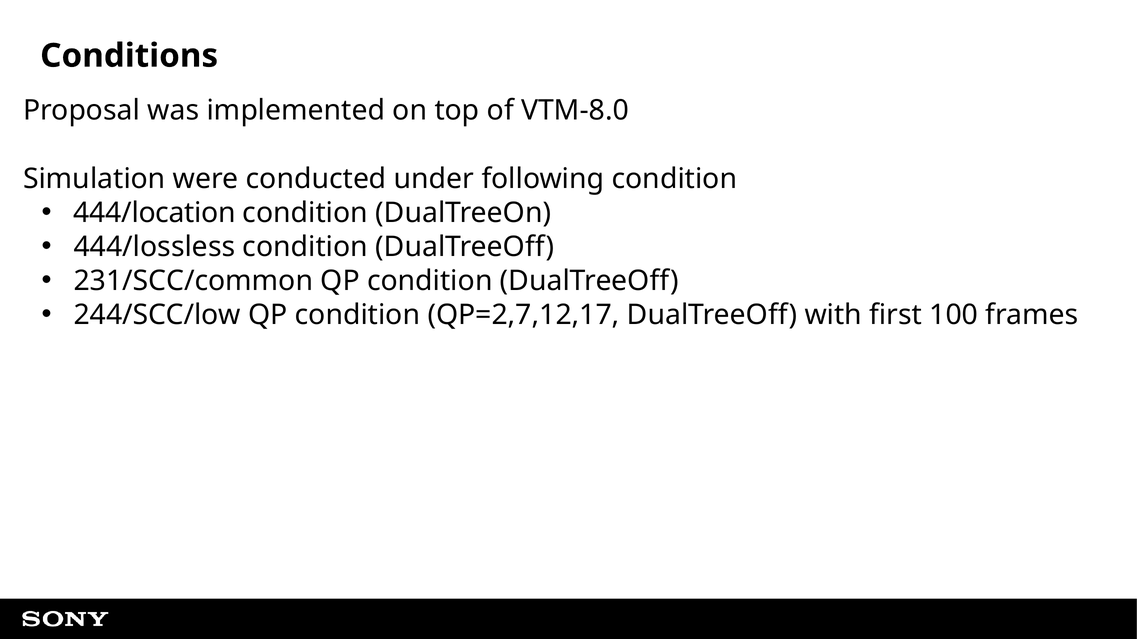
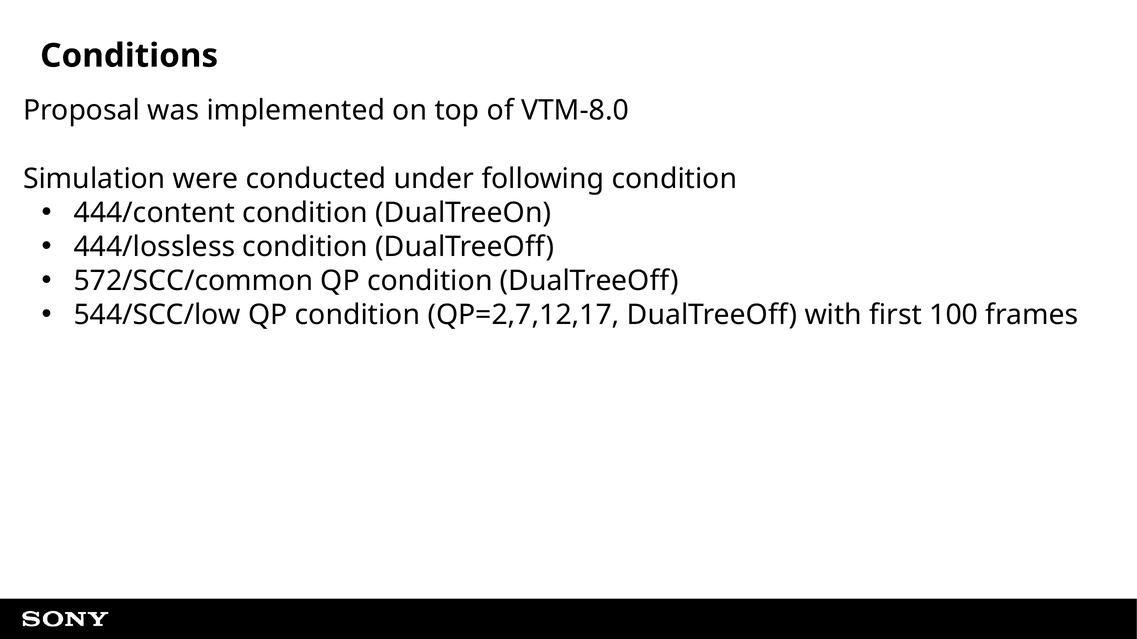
444/location: 444/location -> 444/content (155, 213)
231/SCC/common: 231/SCC/common -> 572/SCC/common (193, 281)
244/SCC/low: 244/SCC/low -> 544/SCC/low (157, 315)
